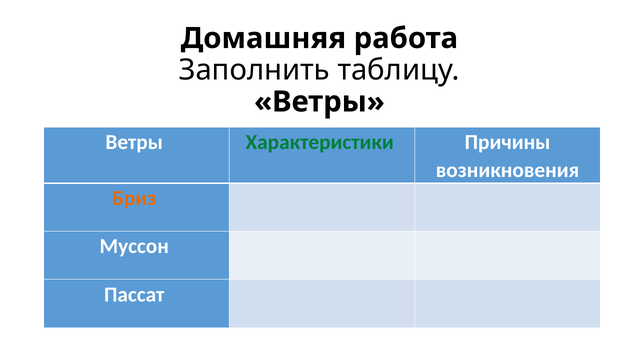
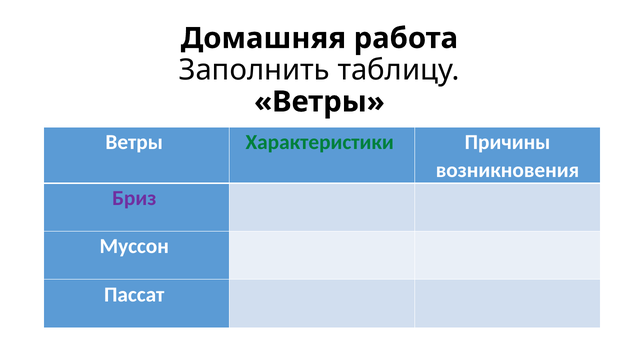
Бриз colour: orange -> purple (134, 198)
